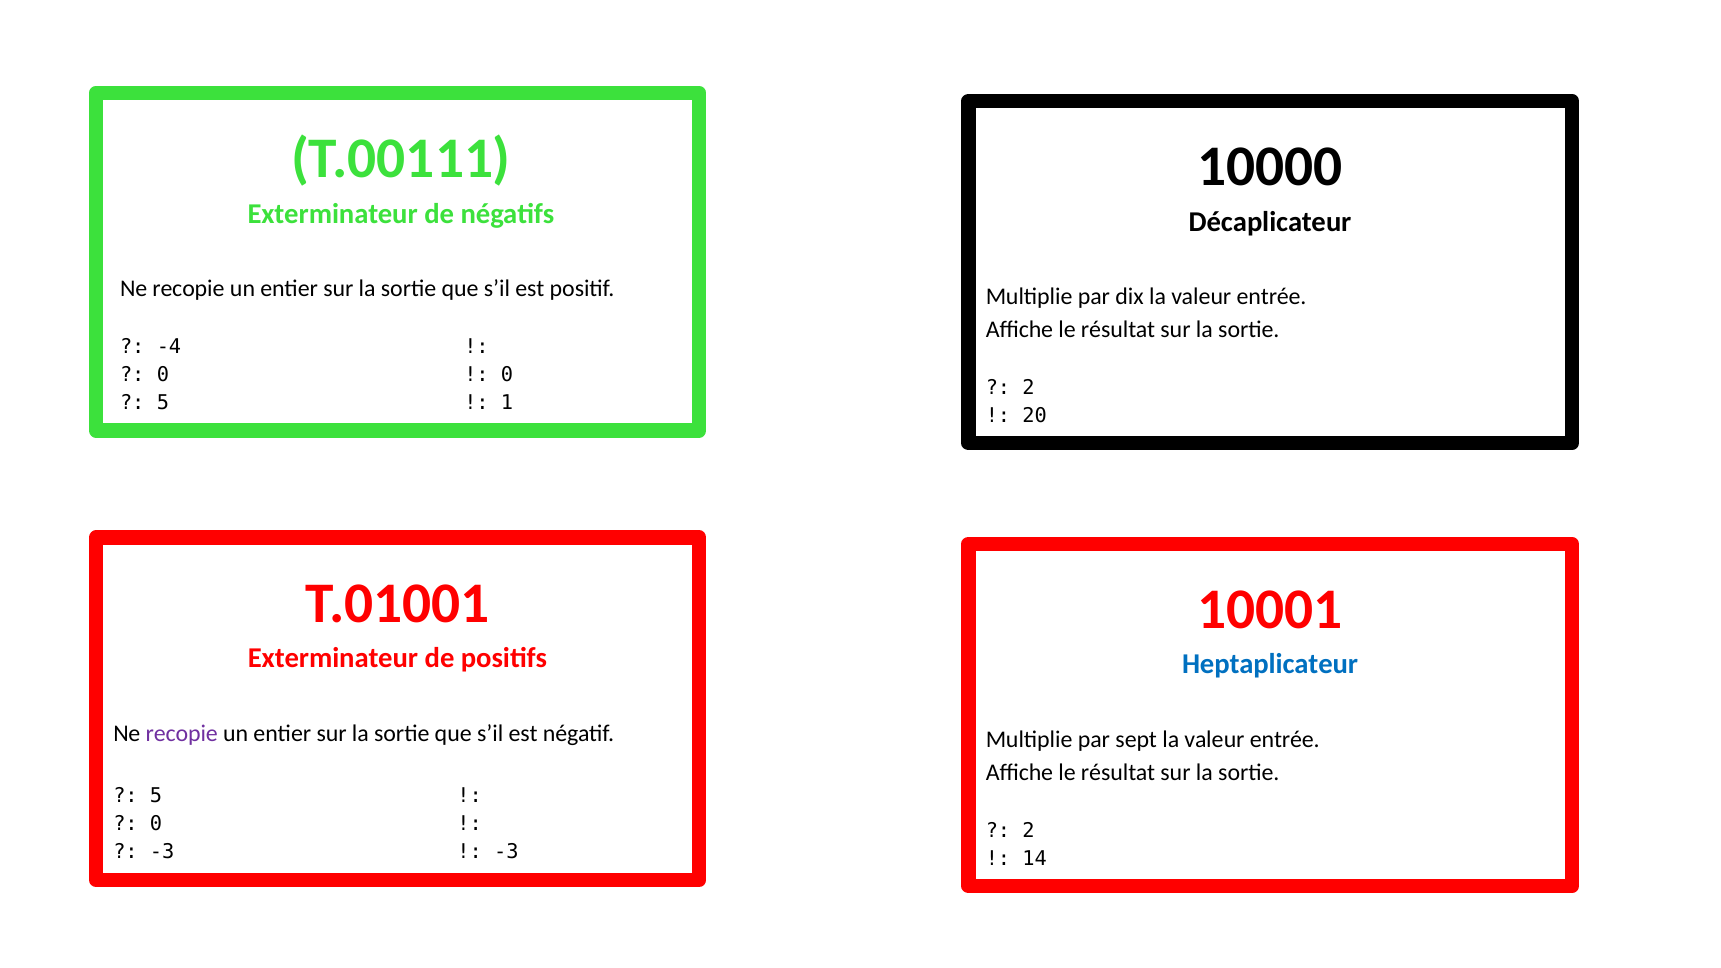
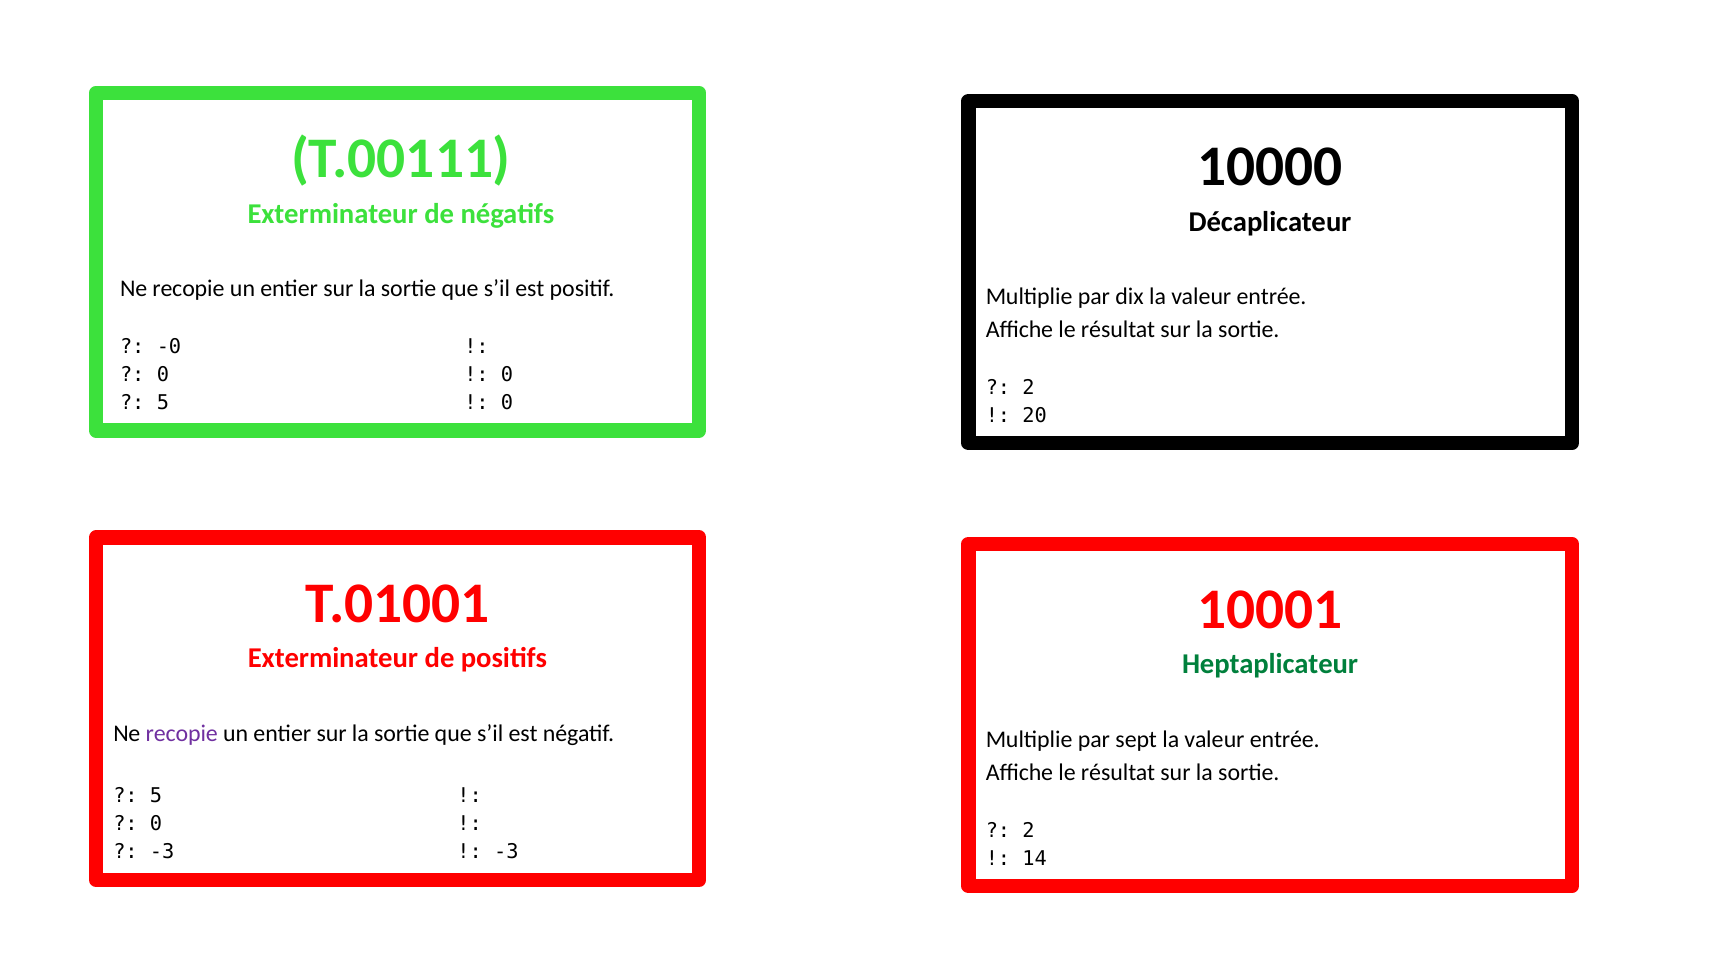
-4: -4 -> -0 (169, 347)
1: 1 -> 0 (507, 403)
Heptaplicateur colour: blue -> green (1270, 665)
